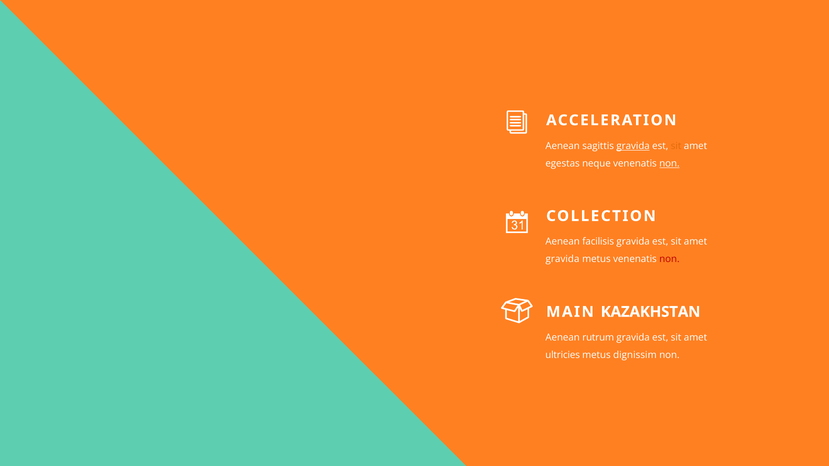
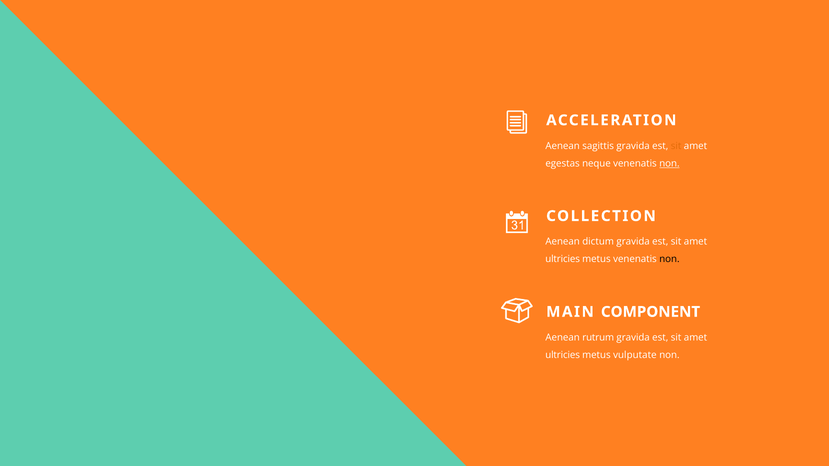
gravida underline: present -> none (633, 146)
facilisis: facilisis -> dictum (598, 242)
gravida: gravida -> ultricies (563, 259)
non colour: red -> black (669, 259)
KAZAKHSTAN: KAZAKHSTAN -> COMPONENT (651, 312)
dignissim: dignissim -> vulputate (635, 355)
